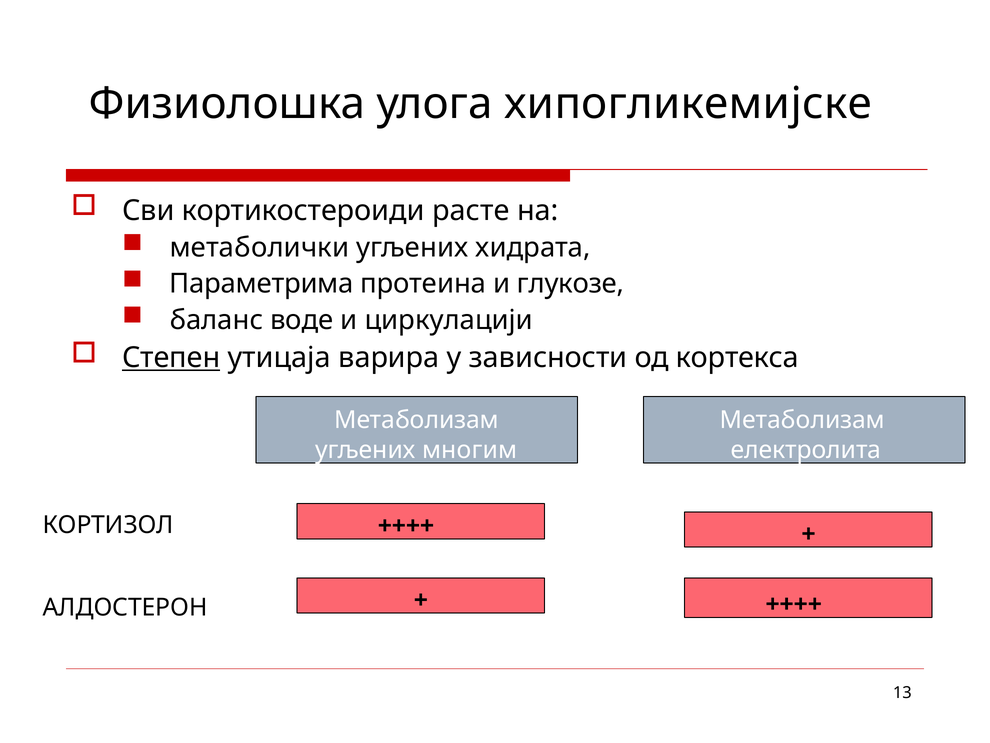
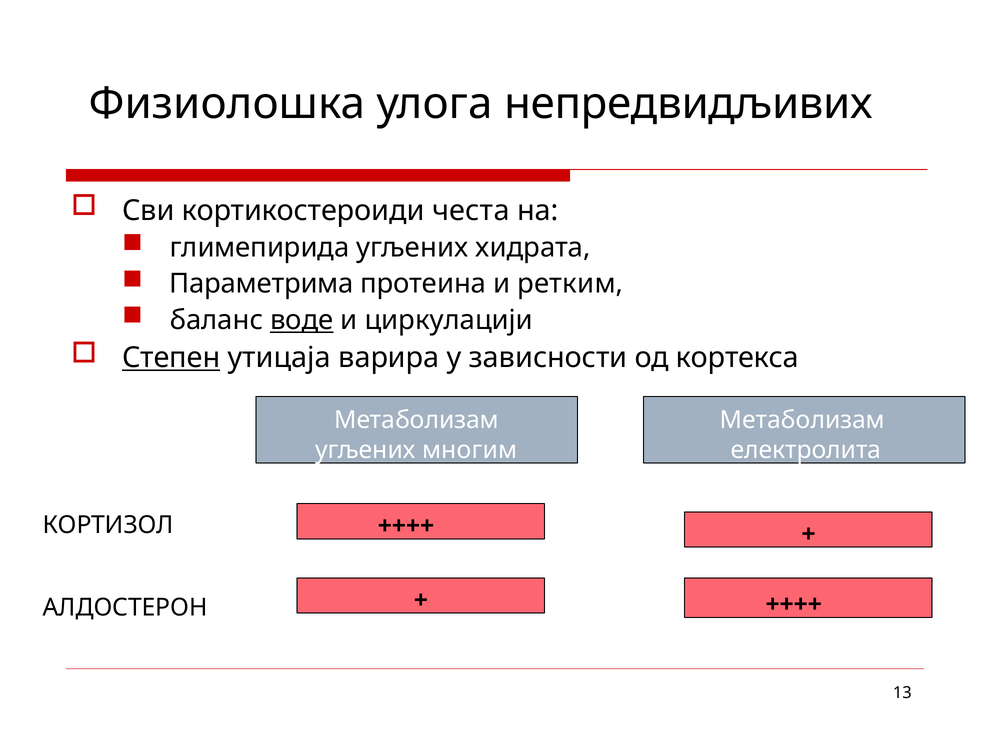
хипогликемијске: хипогликемијске -> непредвидљивих (688, 103)
расте: расте -> честа (471, 210)
метаболички: метаболички -> глимепирида (259, 247)
глукозе: глукозе -> ретким (570, 284)
воде underline: none -> present (302, 320)
